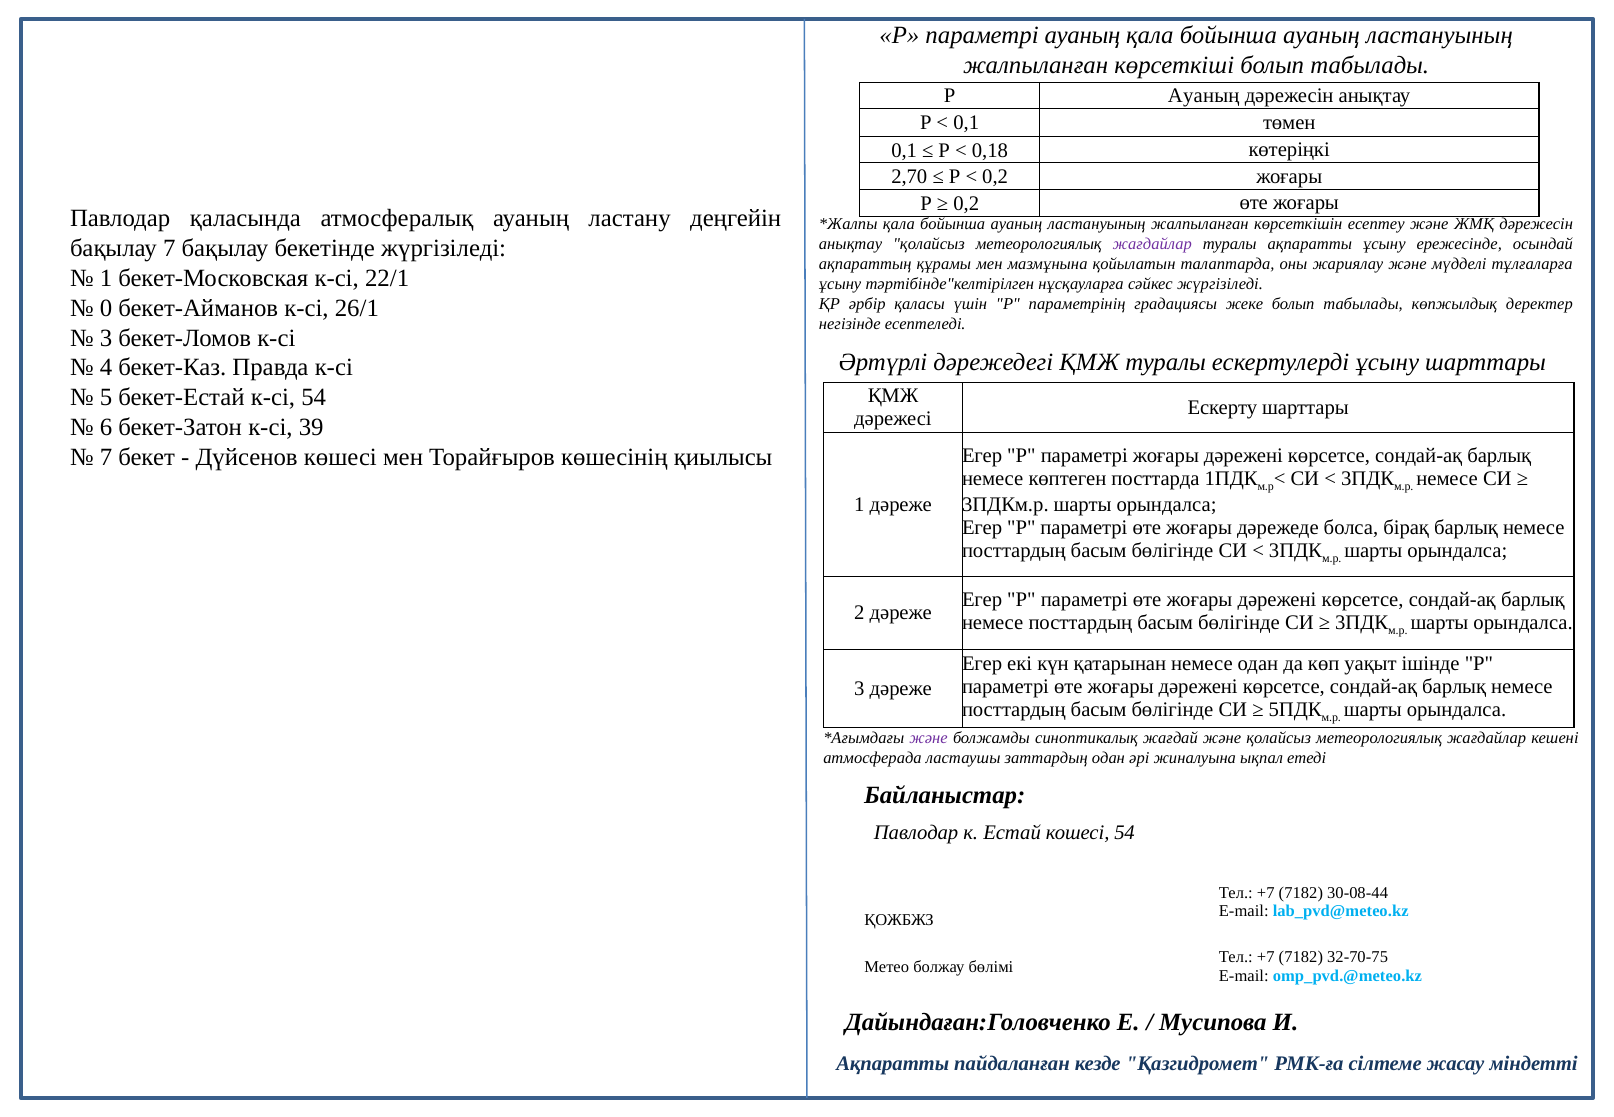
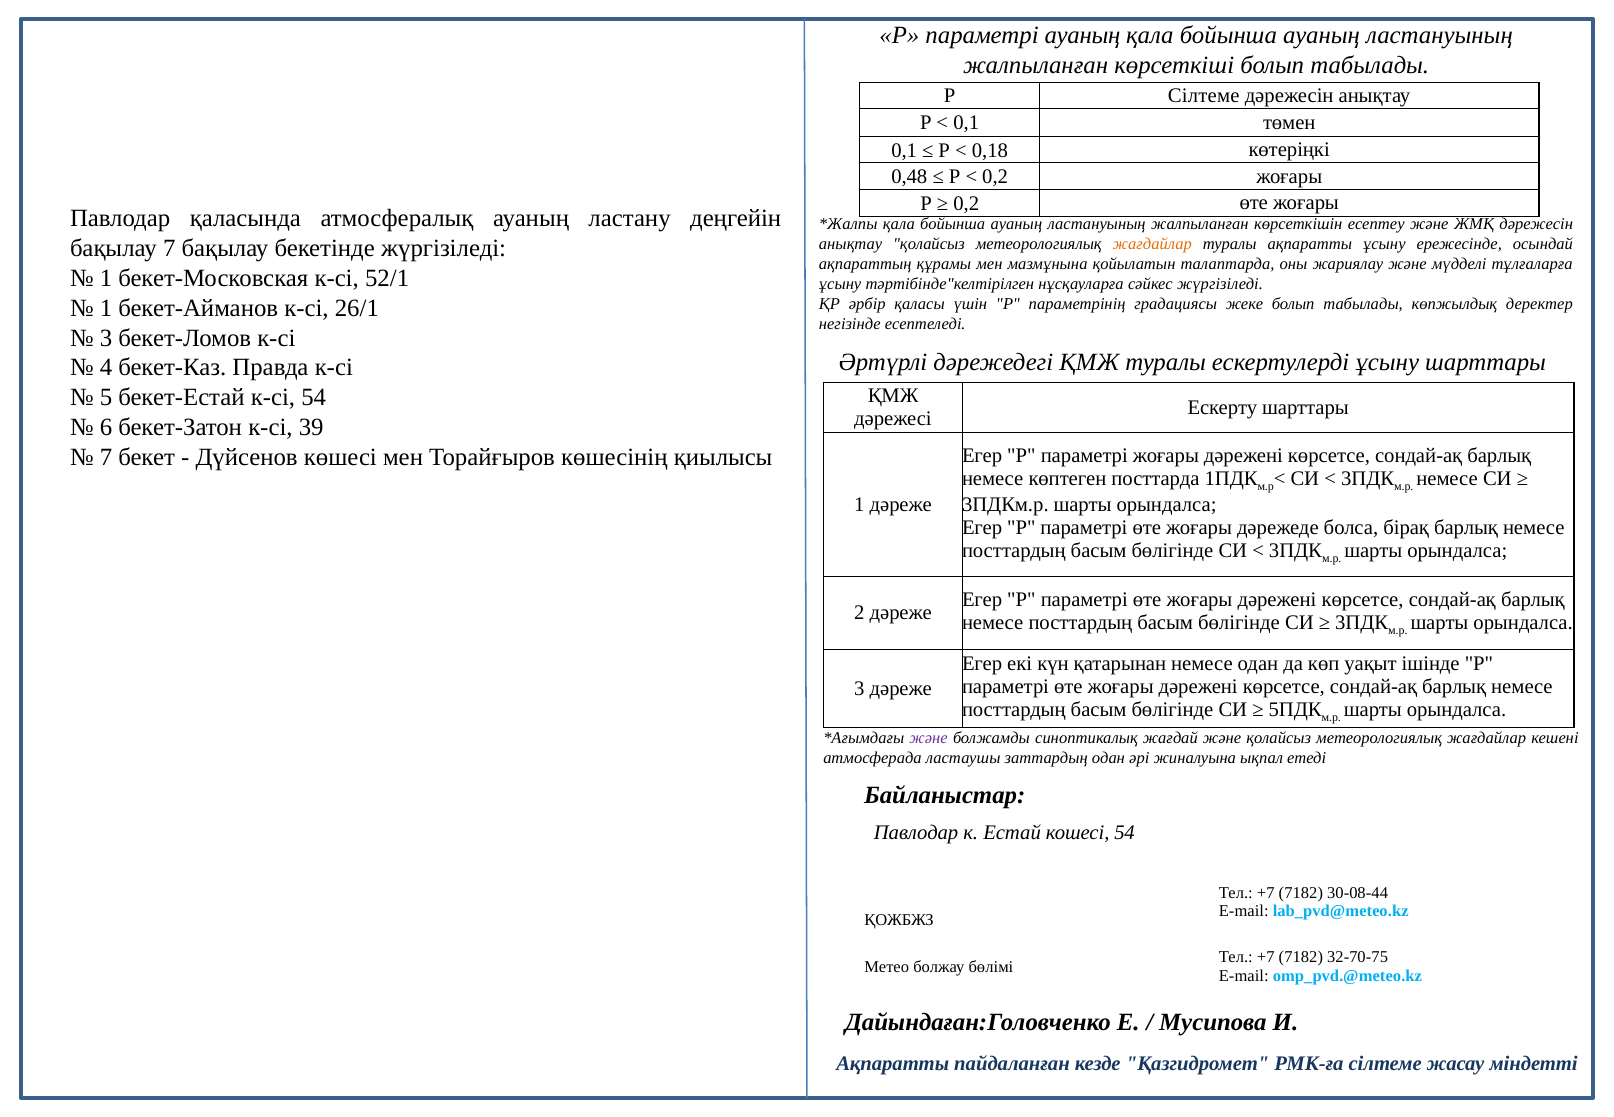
Р Ауаның: Ауаның -> Сілтеме (1204, 95)
2,70: 2,70 -> 0,48 (909, 177)
жағдайлар colour: purple -> orange (1152, 244)
22/1: 22/1 -> 52/1 (387, 278)
0: 0 -> 1 (106, 308)
